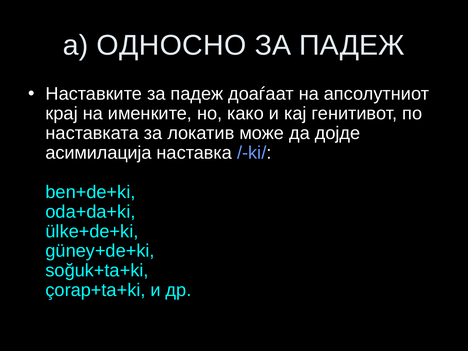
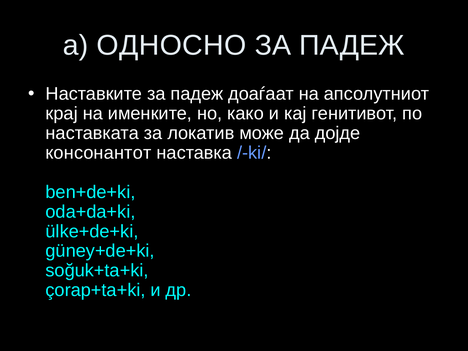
асимилација: асимилација -> консонантот (98, 153)
